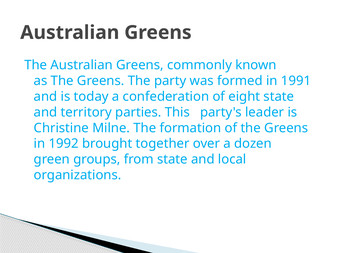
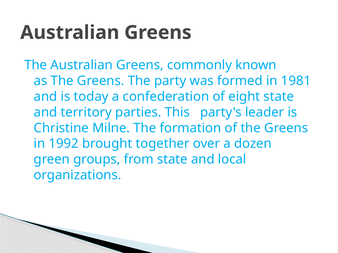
1991: 1991 -> 1981 (296, 81)
